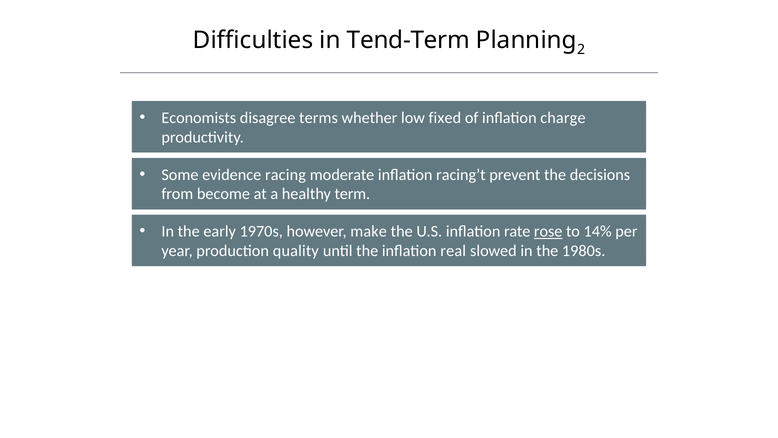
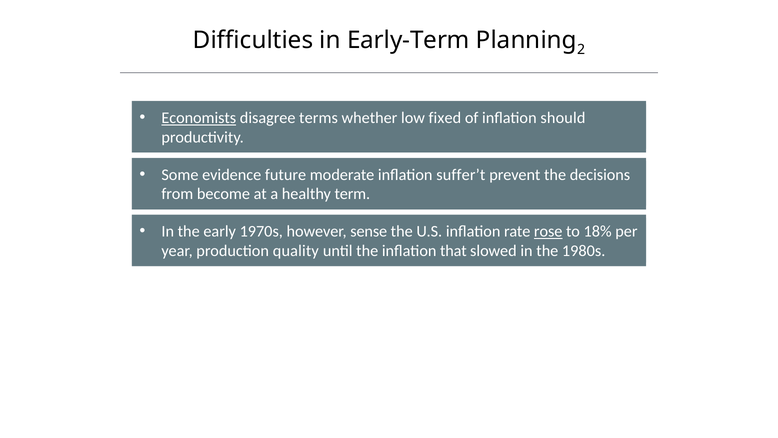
Tend-Term: Tend-Term -> Early-Term (408, 40)
Economists underline: none -> present (199, 118)
charge: charge -> should (563, 118)
racing: racing -> future (286, 174)
racing’t: racing’t -> suffer’t (461, 174)
make: make -> sense (369, 231)
14%: 14% -> 18% (598, 231)
real: real -> that (453, 251)
